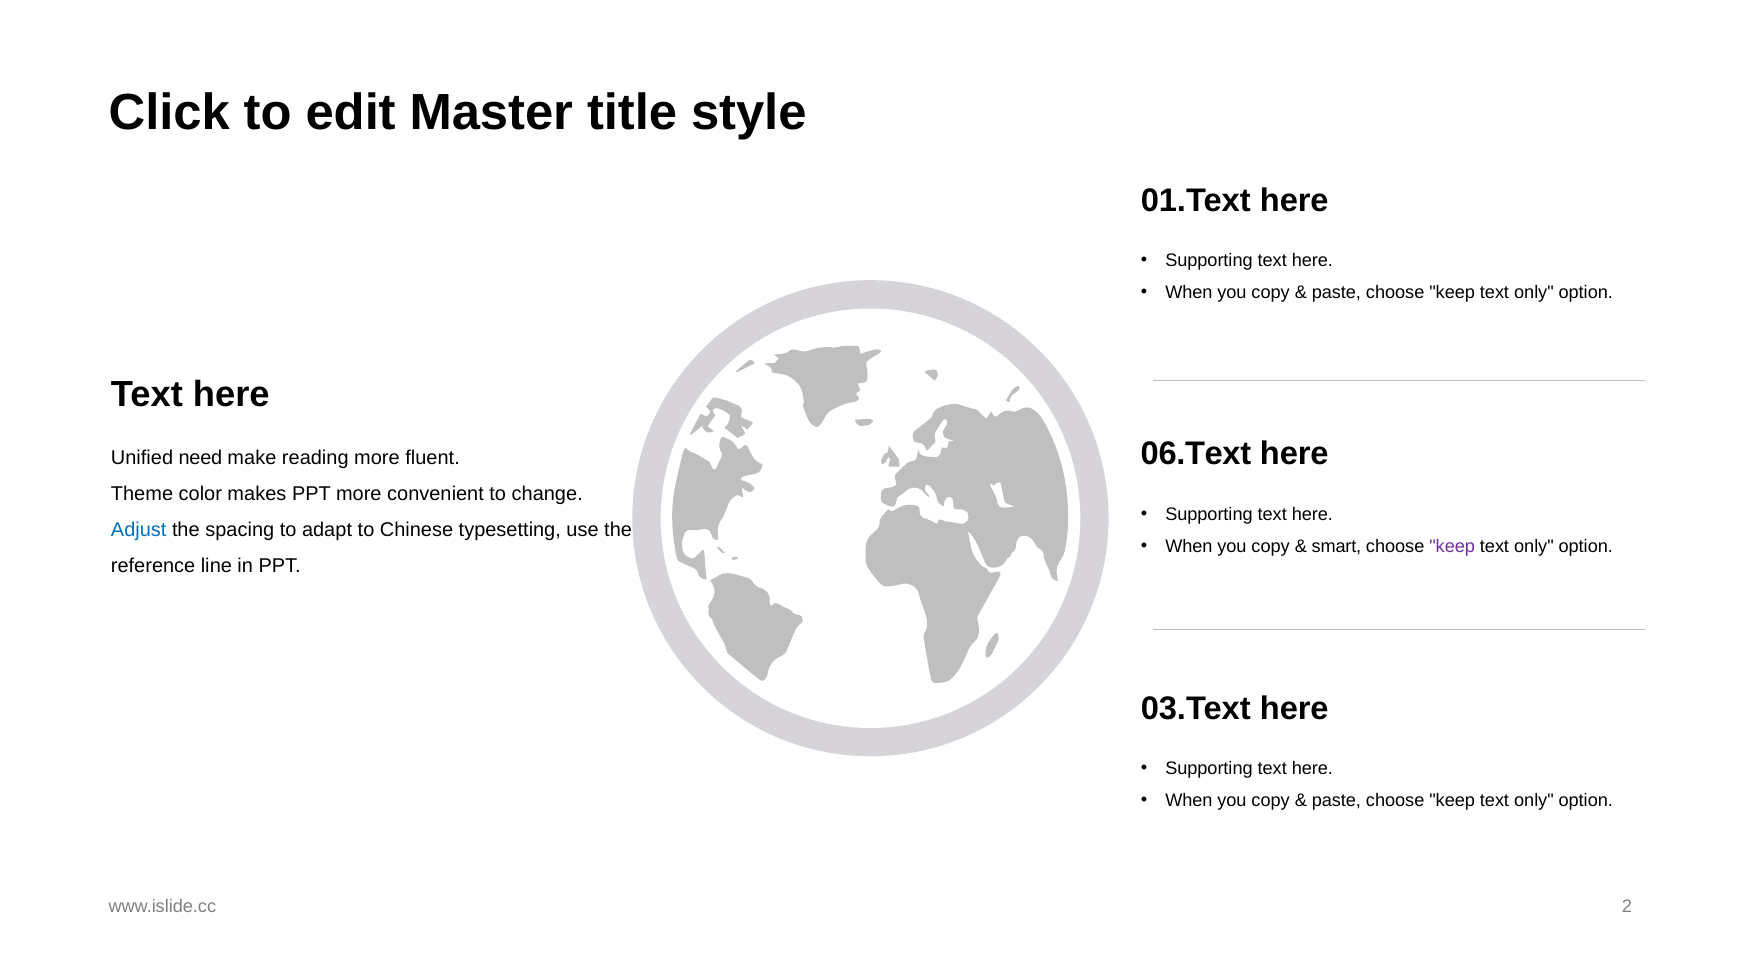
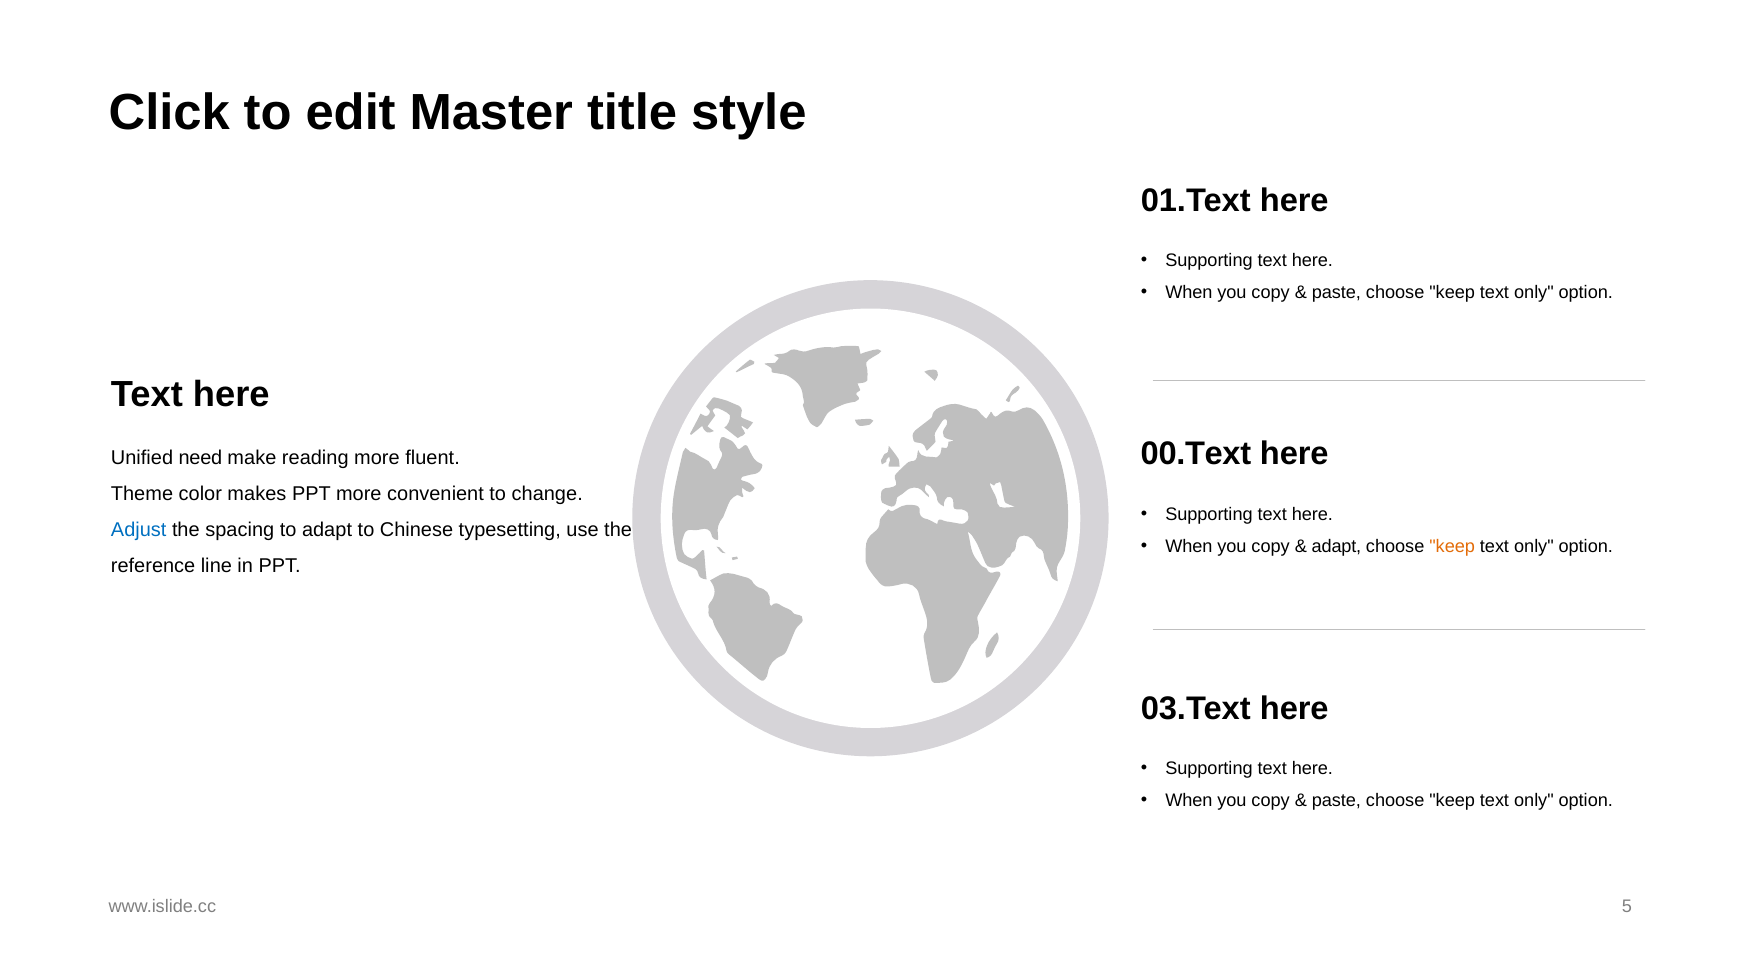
06.Text: 06.Text -> 00.Text (1196, 454)
smart: smart -> adapt (1336, 547)
keep colour: purple -> orange (1452, 547)
2: 2 -> 5 (1627, 907)
